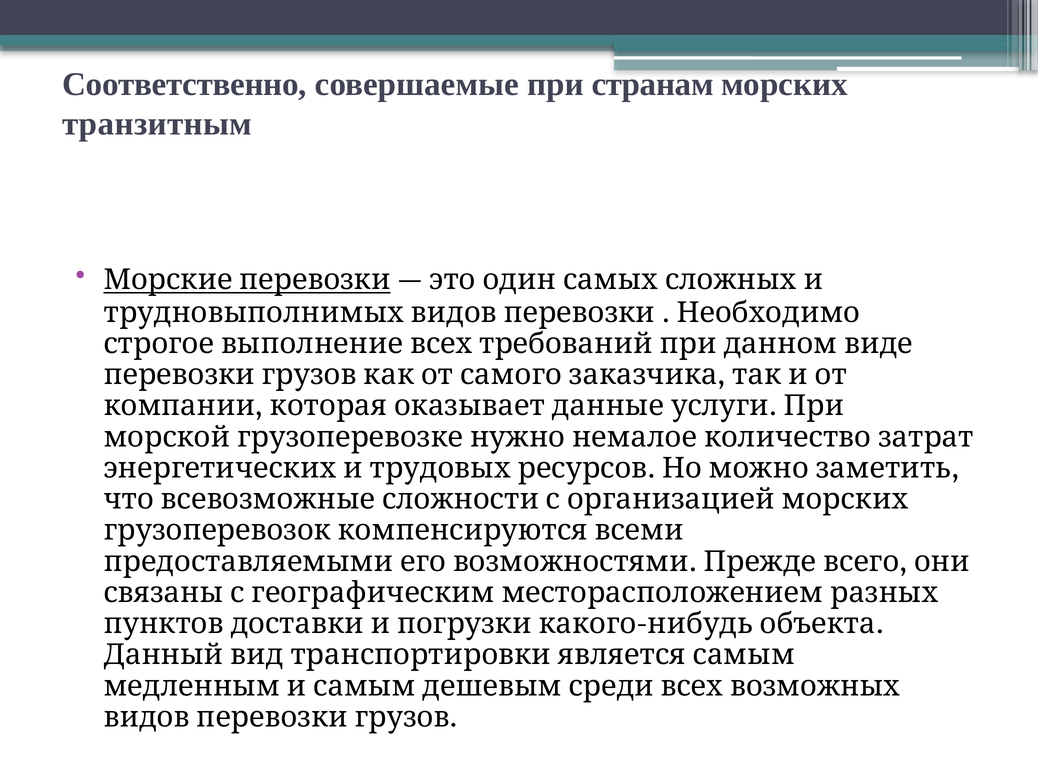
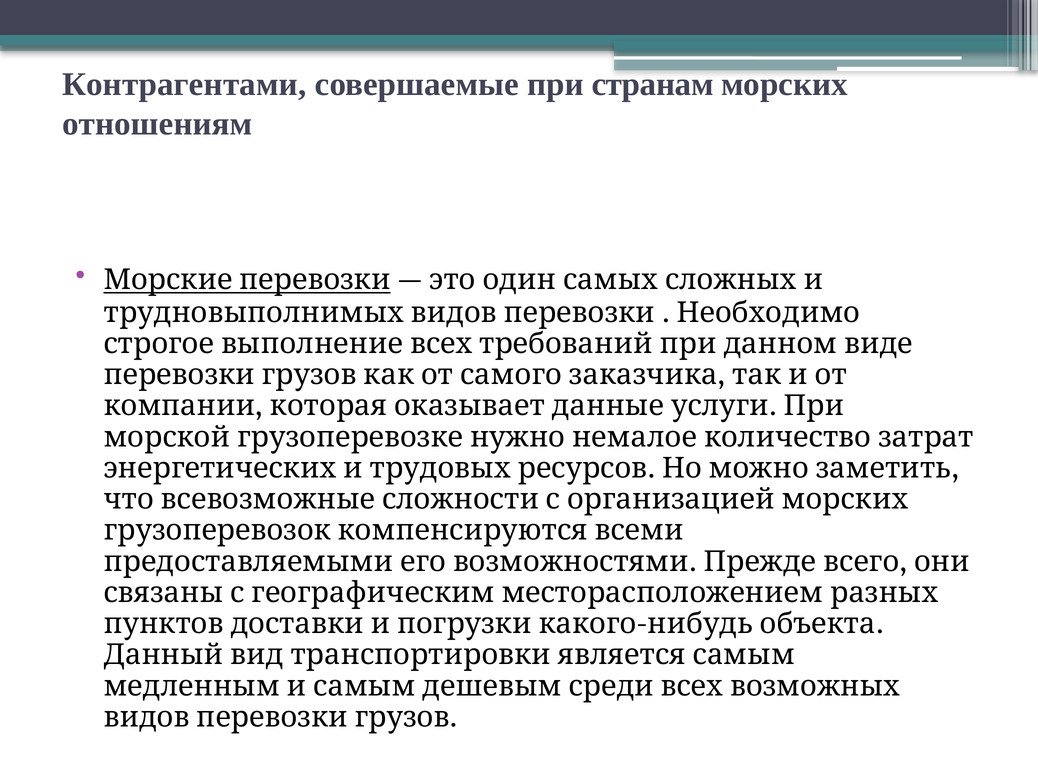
Соответственно: Соответственно -> Контрагентами (184, 84)
транзитным: транзитным -> отношениям (157, 124)
